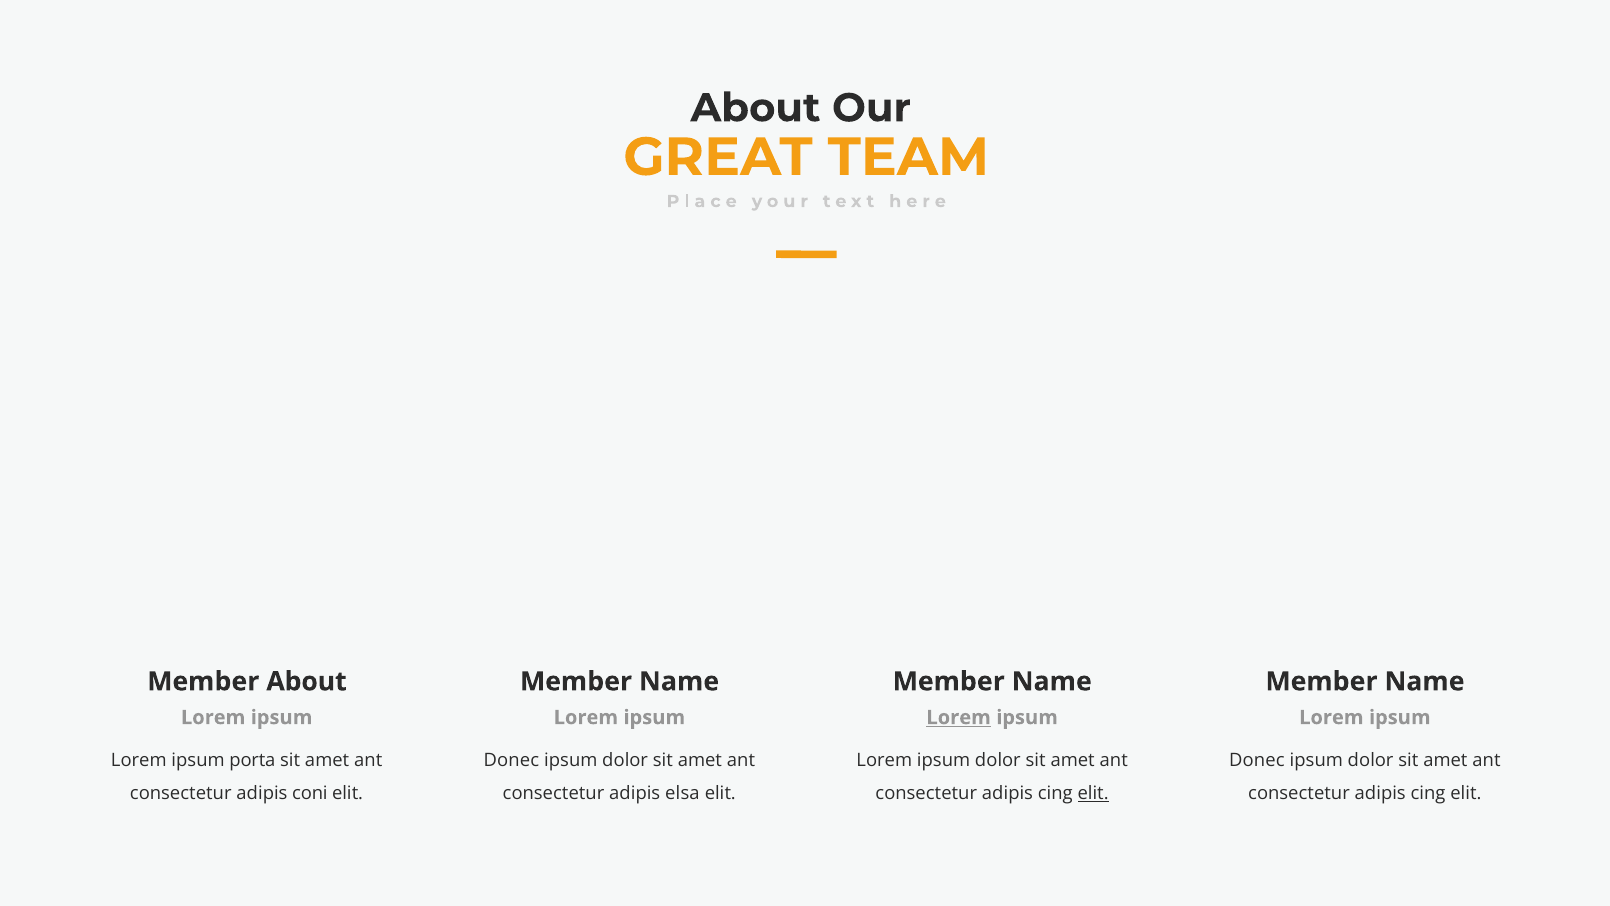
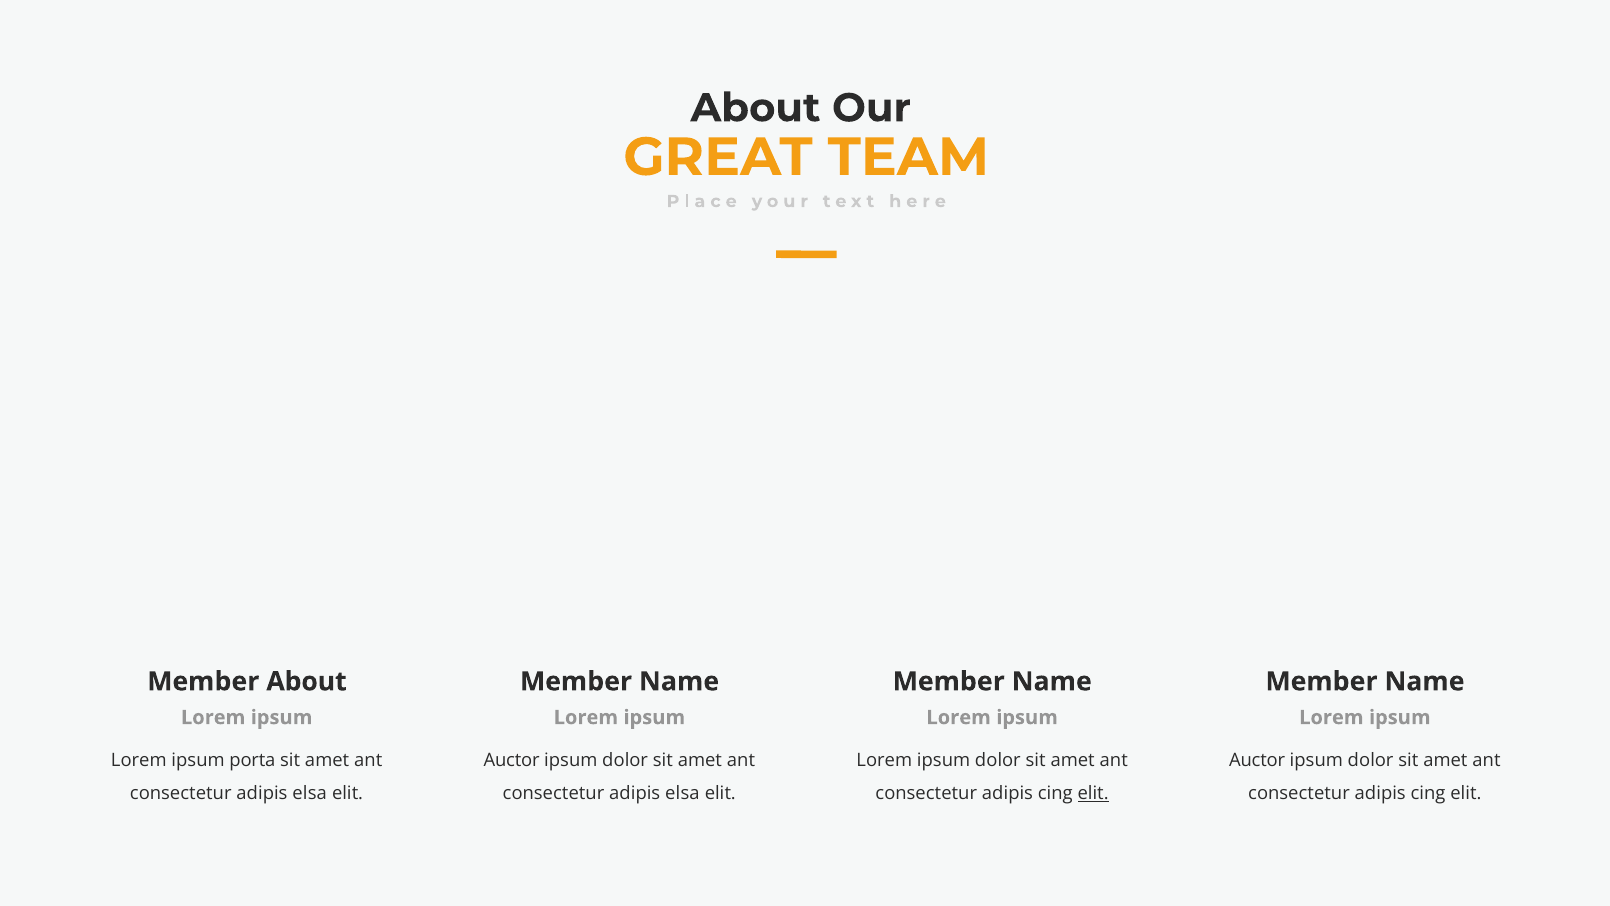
Lorem underline: present -> none (959, 717)
Donec: Donec -> Auctor (512, 760)
Donec: Donec -> Auctor (1257, 760)
coni: coni -> elsa (310, 793)
